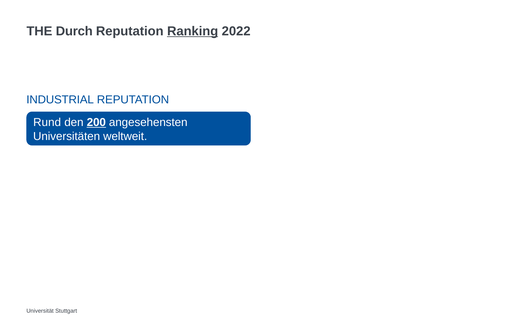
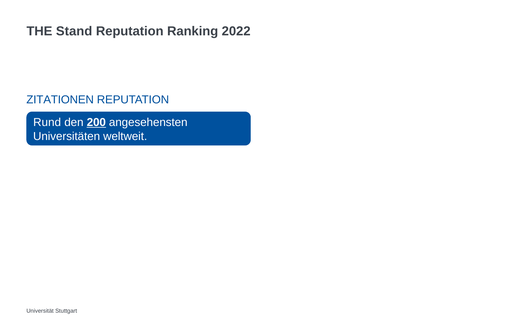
Durch: Durch -> Stand (74, 31)
Ranking underline: present -> none (193, 31)
INDUSTRIAL: INDUSTRIAL -> ZITATIONEN (60, 100)
